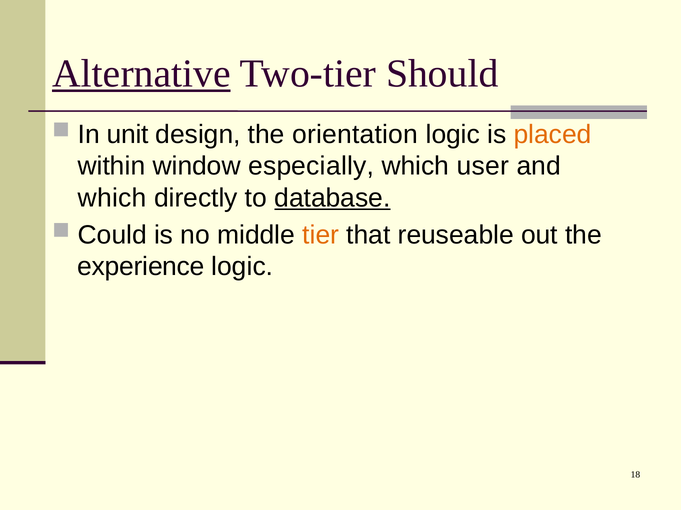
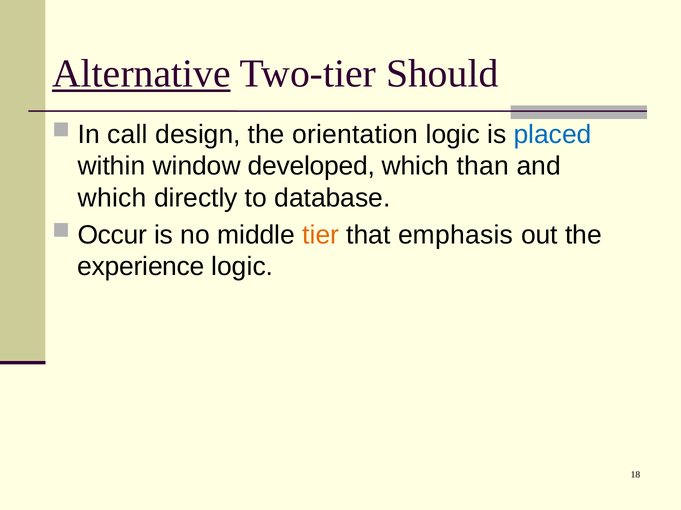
unit: unit -> call (128, 135)
placed colour: orange -> blue (553, 135)
especially: especially -> developed (311, 166)
user: user -> than (483, 166)
database underline: present -> none (332, 198)
Could: Could -> Occur (112, 235)
reuseable: reuseable -> emphasis (456, 235)
